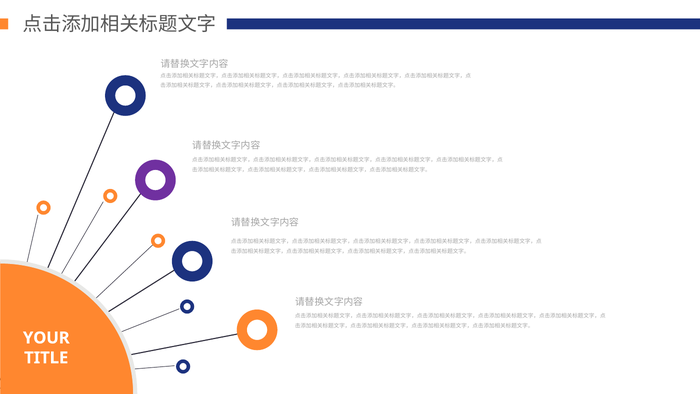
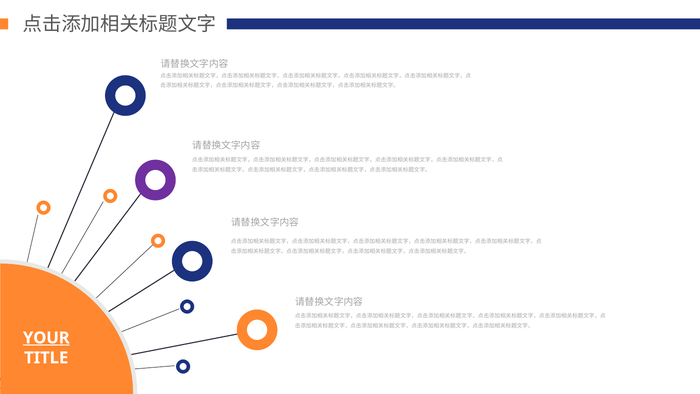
YOUR underline: none -> present (46, 338)
